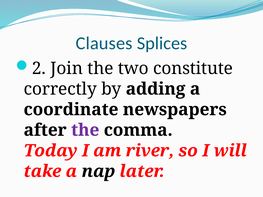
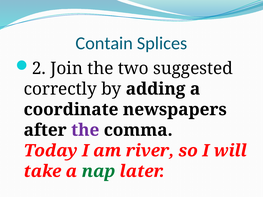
Clauses: Clauses -> Contain (104, 43)
constitute: constitute -> suggested (193, 68)
nap colour: black -> green (98, 171)
